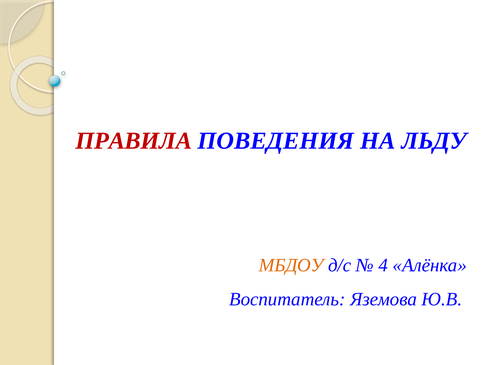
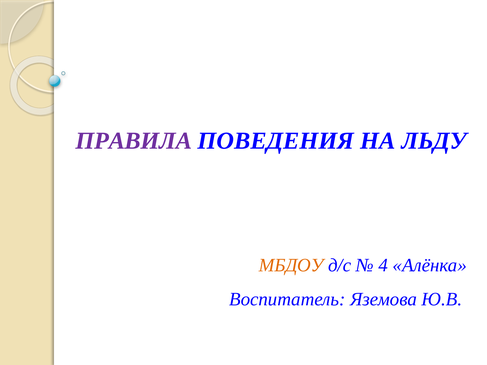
ПРАВИЛА colour: red -> purple (134, 141)
